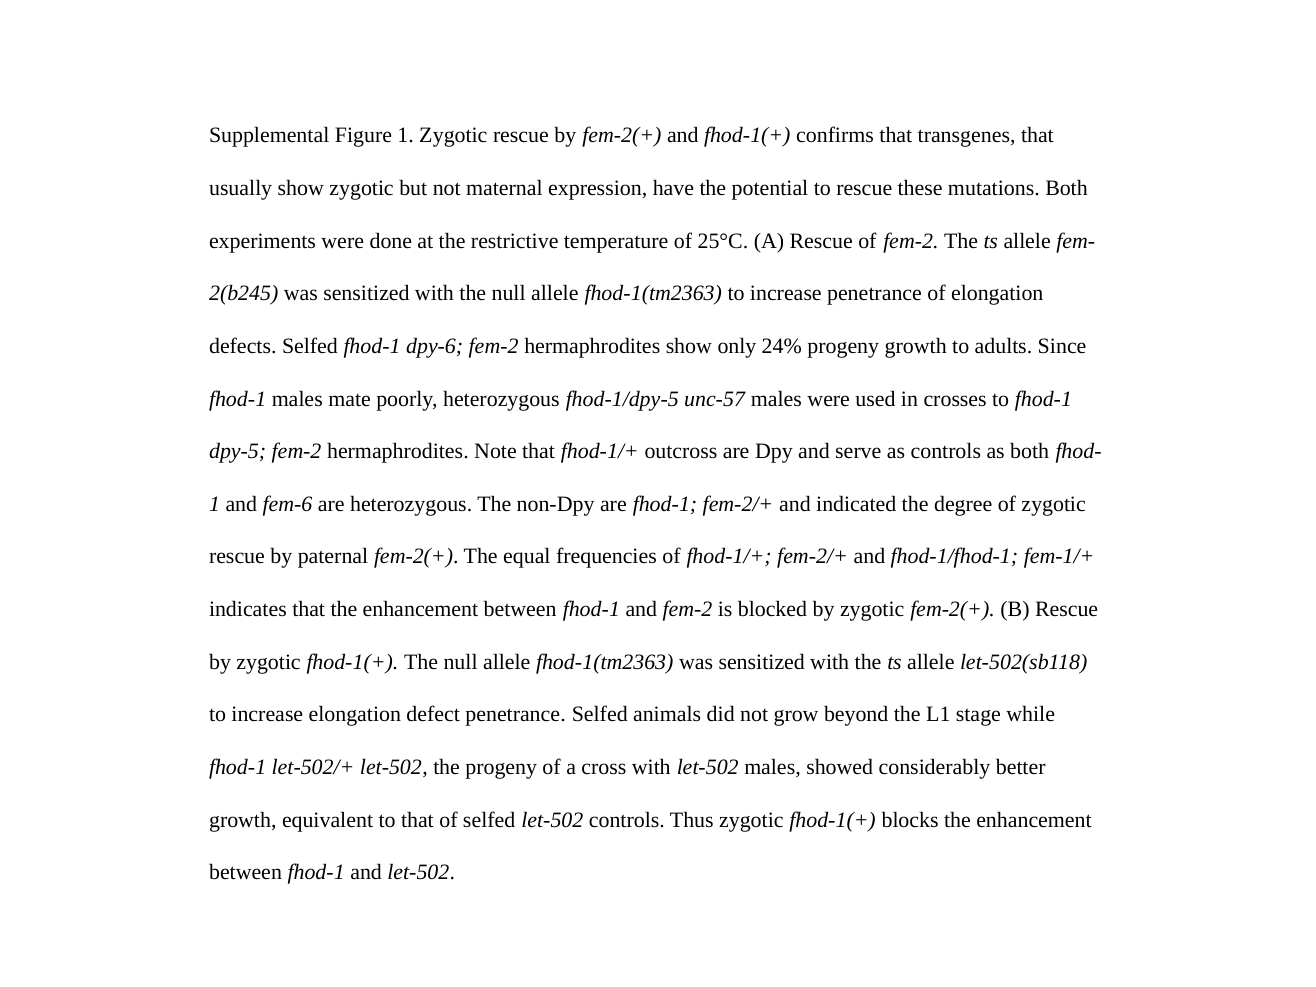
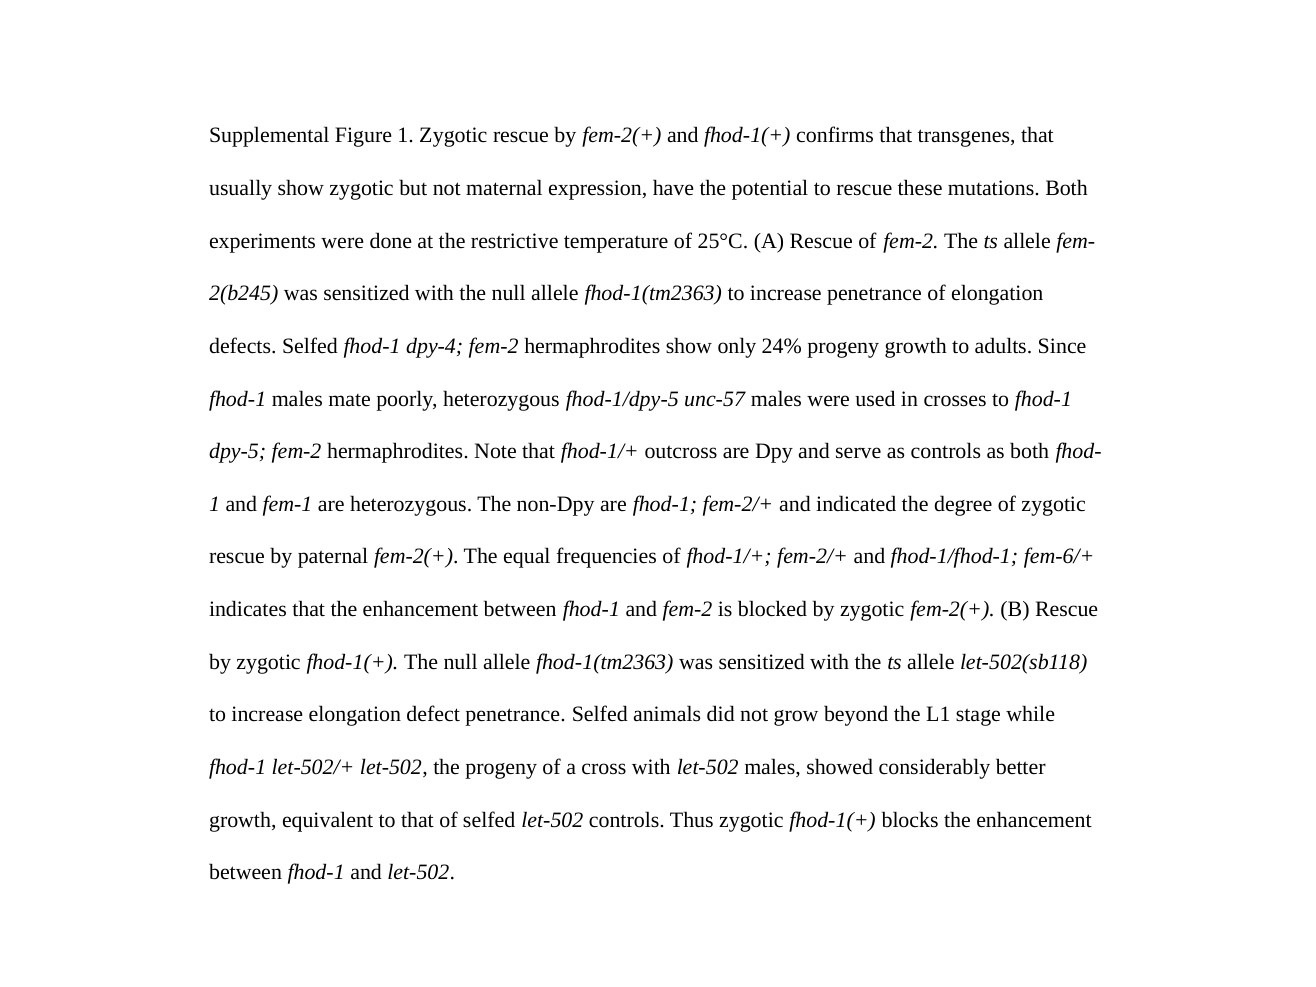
dpy-6: dpy-6 -> dpy-4 (435, 346)
fem-6: fem-6 -> fem-1 (287, 504)
fem-1/+: fem-1/+ -> fem-6/+ (1059, 557)
